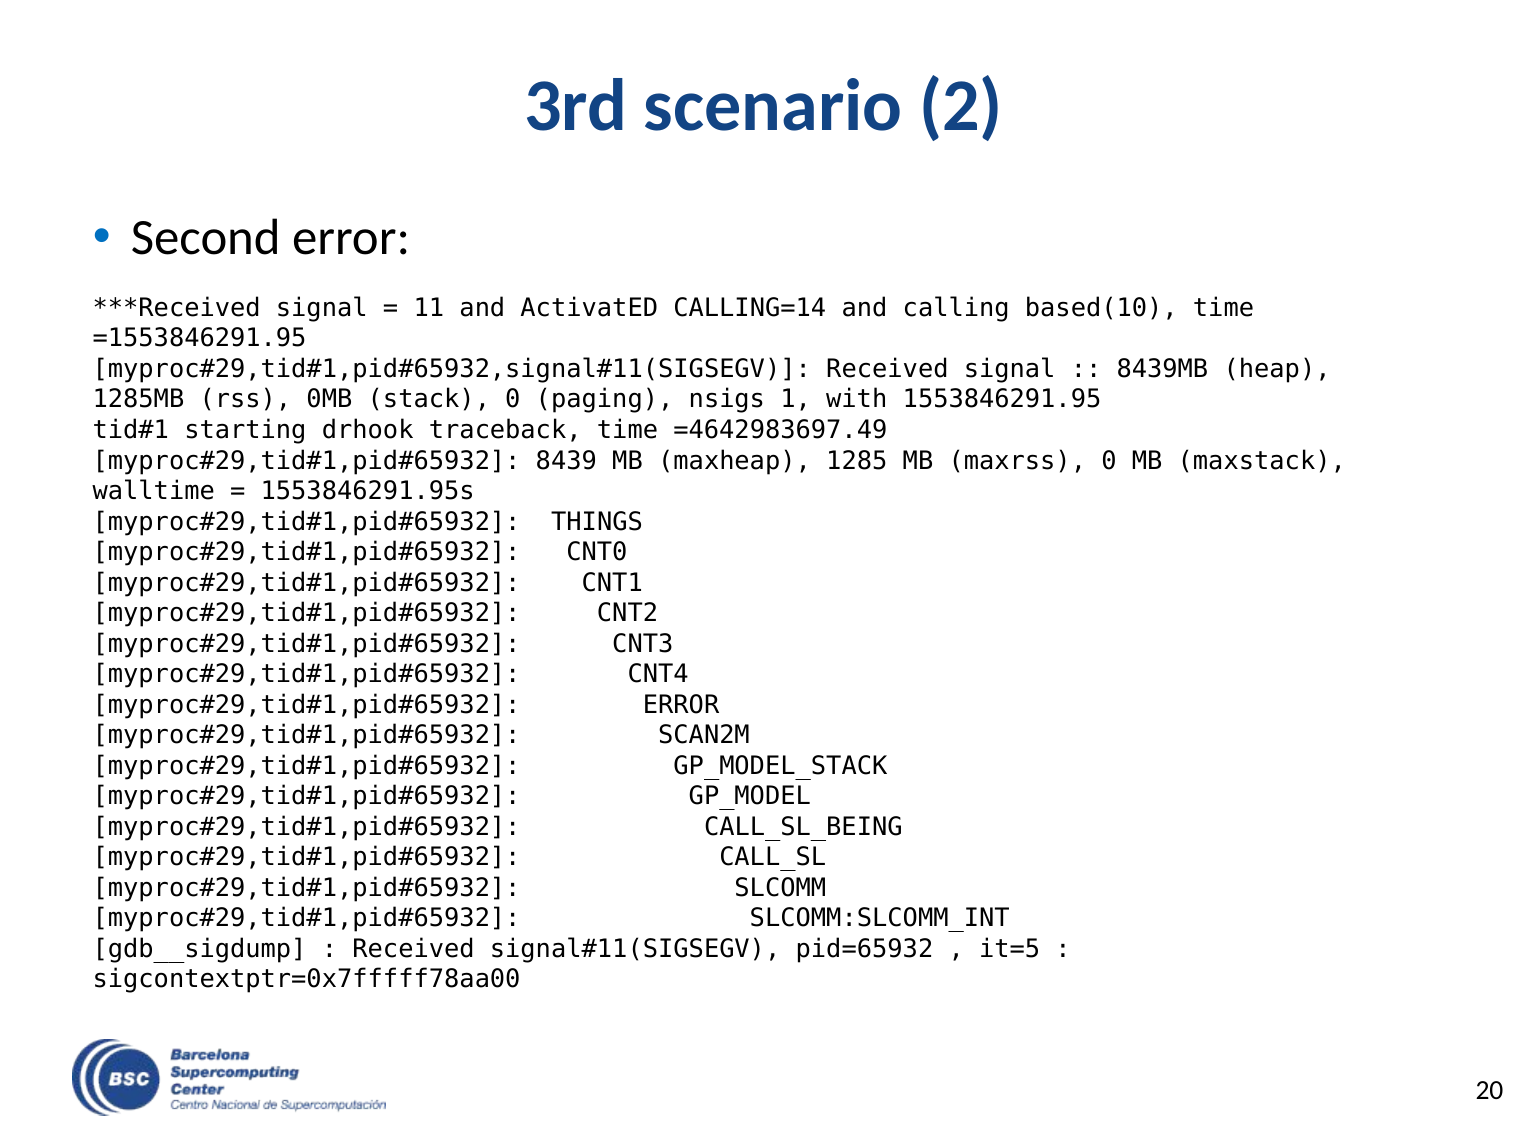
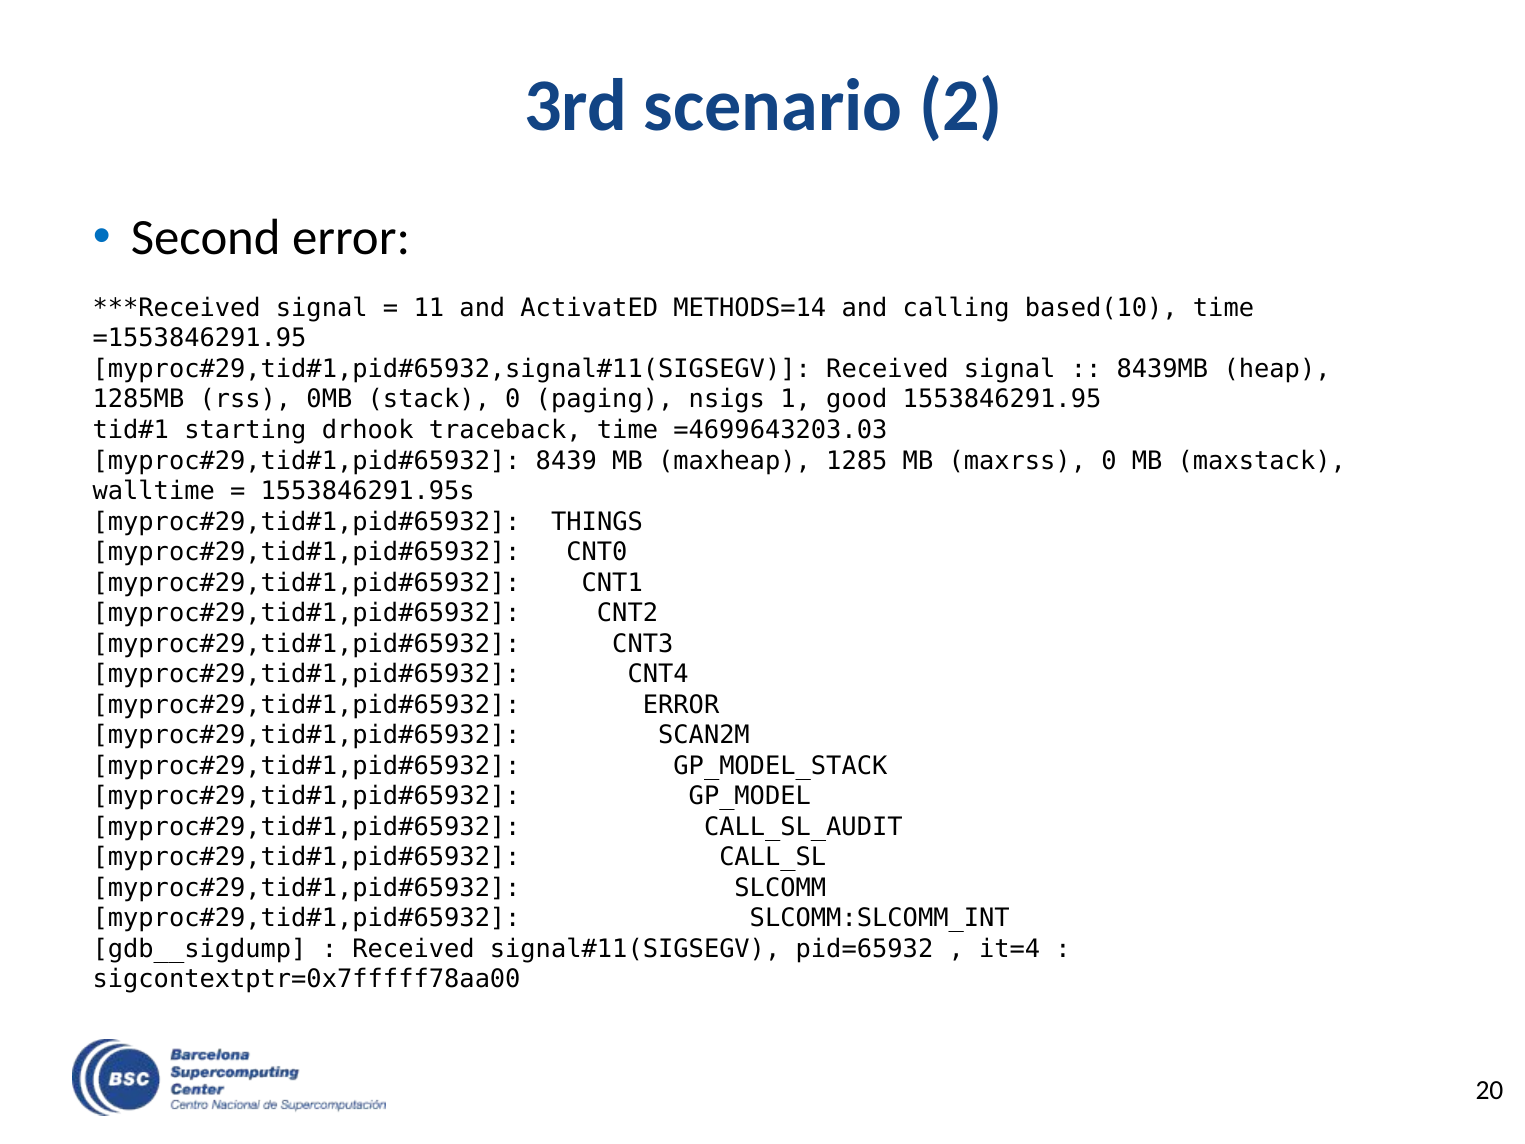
CALLING=14: CALLING=14 -> METHODS=14 (750, 308)
with: with -> good (857, 400)
=4642983697.49: =4642983697.49 -> =4699643203.03 (780, 430)
CALL_SL_BEING: CALL_SL_BEING -> CALL_SL_AUDIT (803, 827)
it=5: it=5 -> it=4 (1010, 949)
